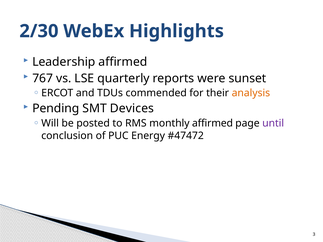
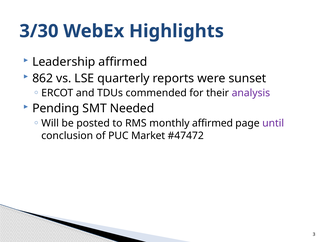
2/30: 2/30 -> 3/30 (39, 31)
767: 767 -> 862 (43, 78)
analysis colour: orange -> purple (251, 93)
Devices: Devices -> Needed (132, 109)
Energy: Energy -> Market (148, 136)
